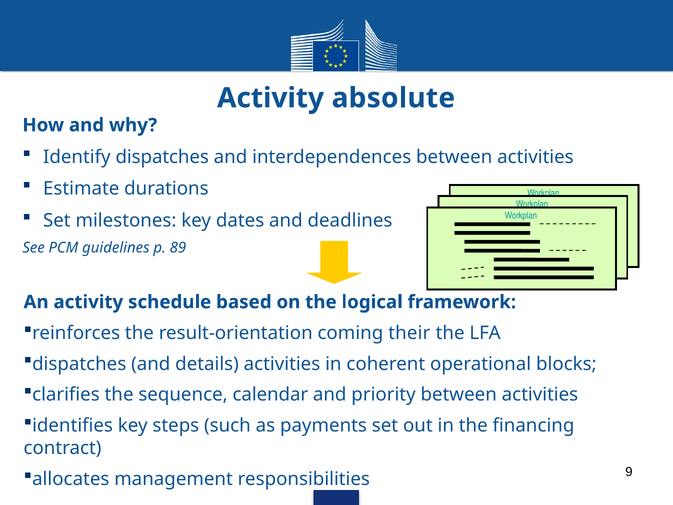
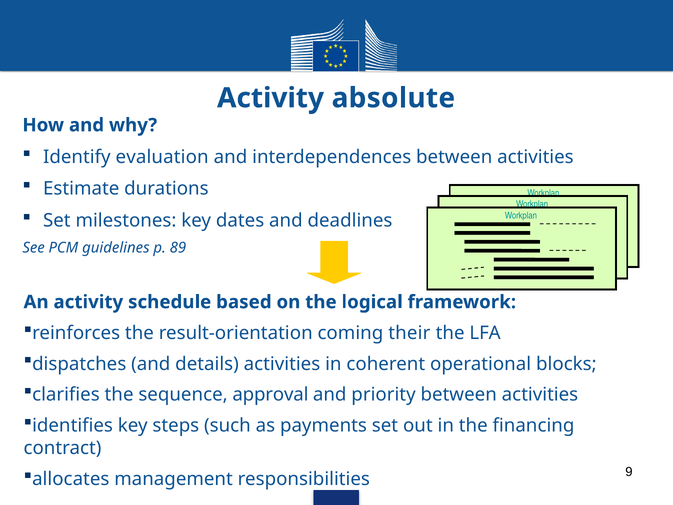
Identify dispatches: dispatches -> evaluation (162, 157)
calendar: calendar -> approval (270, 395)
